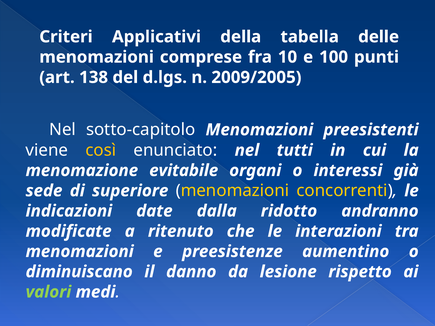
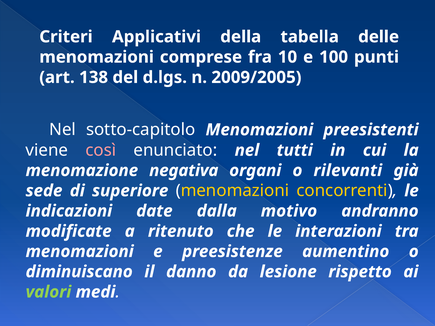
così colour: yellow -> pink (101, 150)
evitabile: evitabile -> negativa (184, 171)
interessi: interessi -> rilevanti (348, 171)
ridotto: ridotto -> motivo (289, 211)
